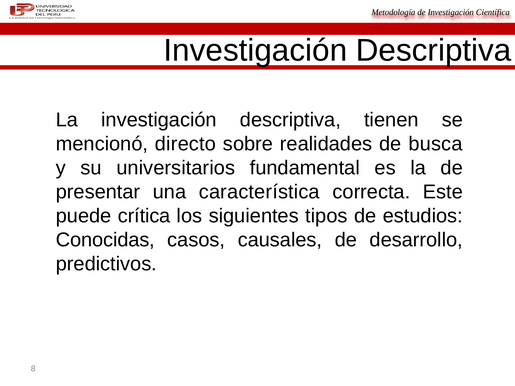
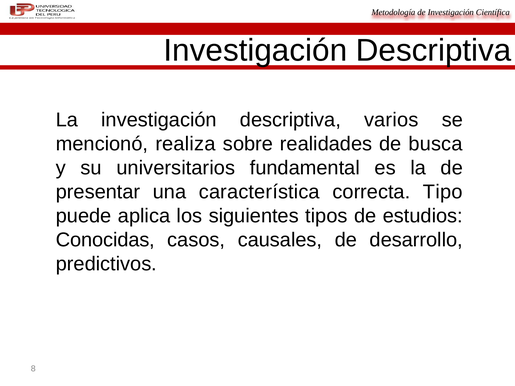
tienen: tienen -> varios (391, 120)
directo: directo -> realiza (185, 144)
Este: Este -> Tipo (443, 192)
crítica: crítica -> aplica (144, 216)
